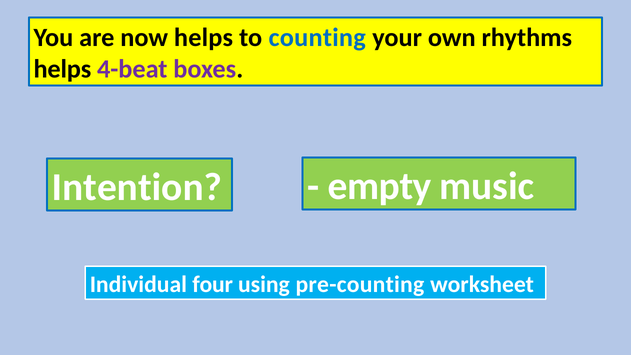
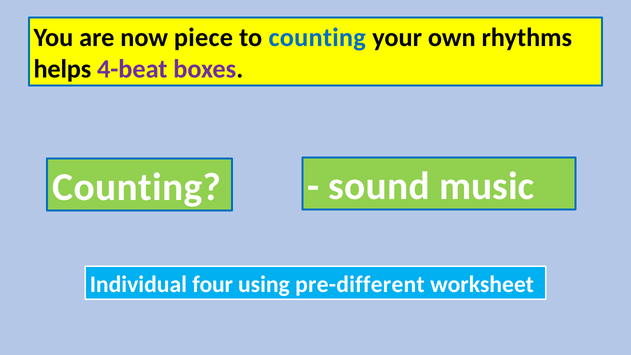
now helps: helps -> piece (203, 38)
Intention: Intention -> Counting (137, 187)
empty: empty -> sound (379, 186)
pre-counting: pre-counting -> pre-different (360, 285)
